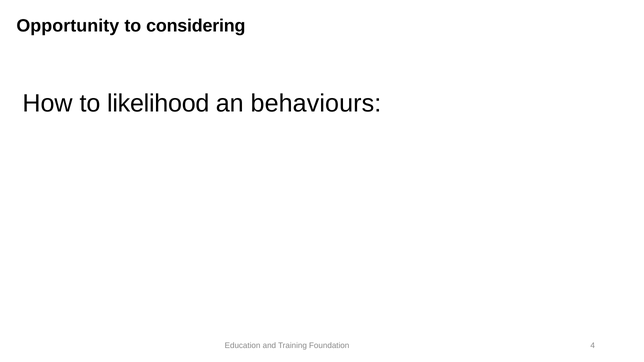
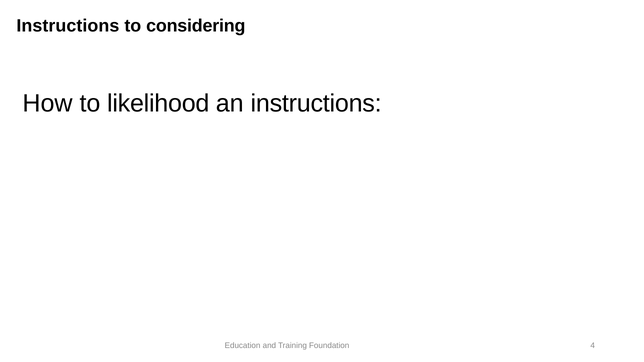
Opportunity: Opportunity -> Instructions (68, 26)
an behaviours: behaviours -> instructions (316, 104)
